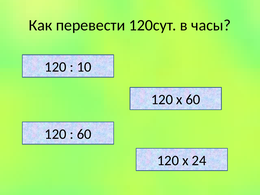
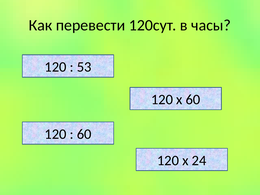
10: 10 -> 53 (84, 67)
